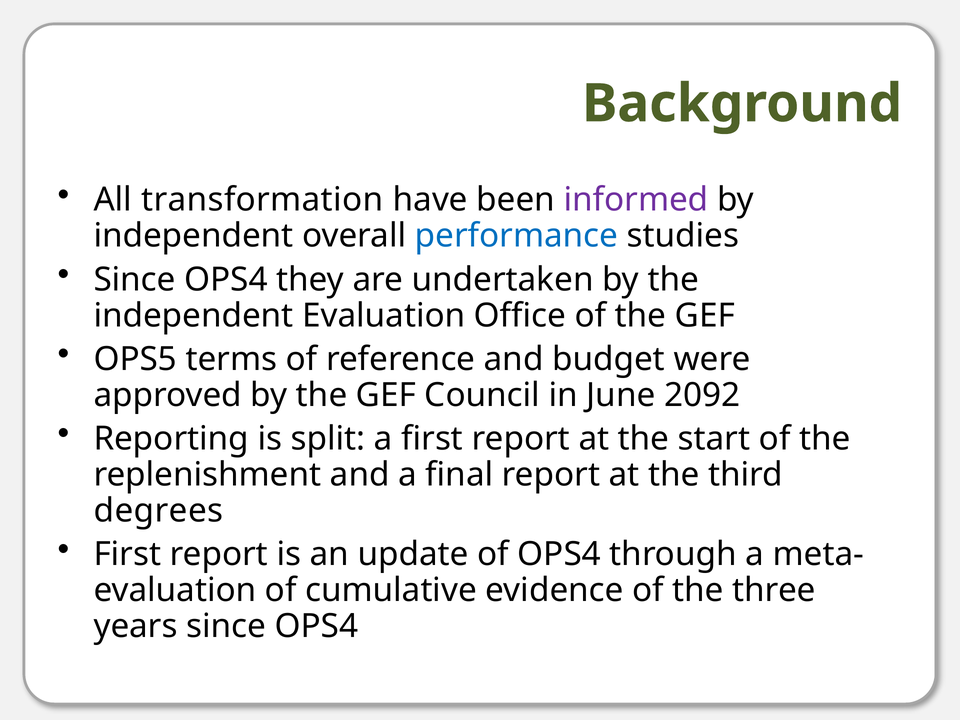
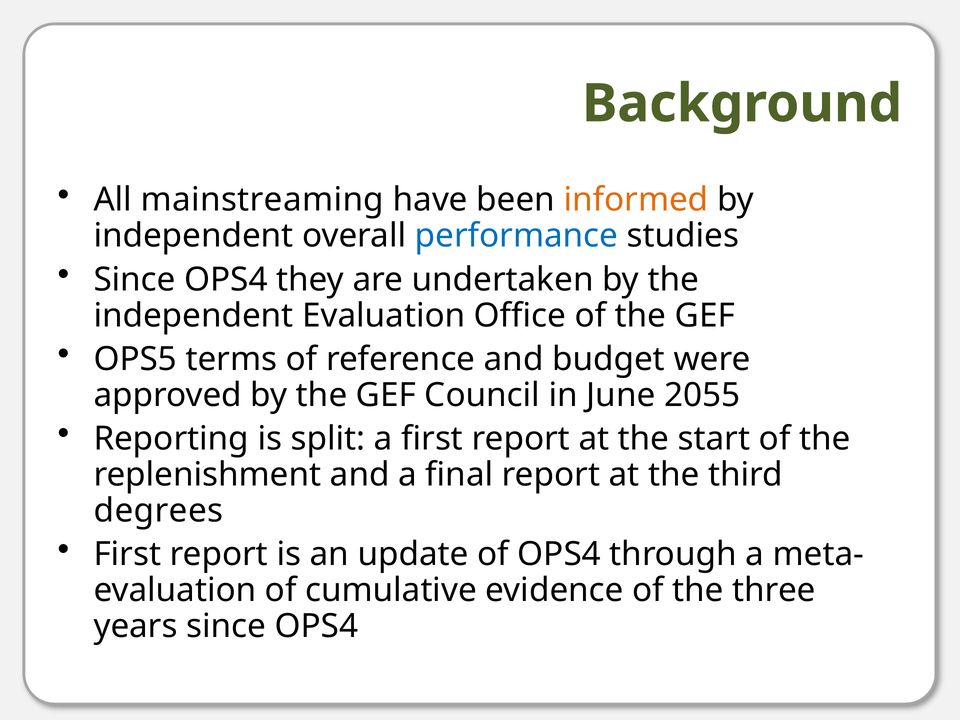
transformation: transformation -> mainstreaming (262, 200)
informed colour: purple -> orange (636, 200)
2092: 2092 -> 2055 (702, 395)
